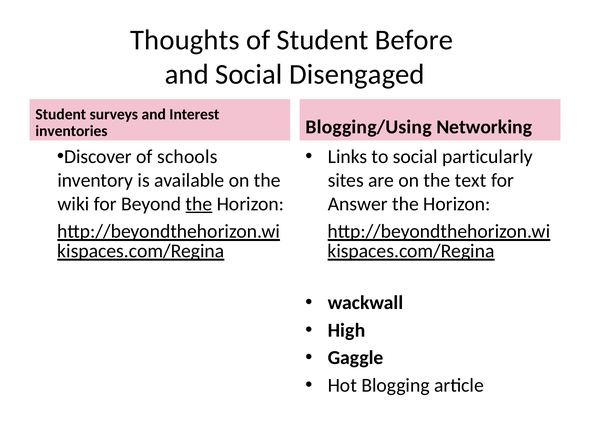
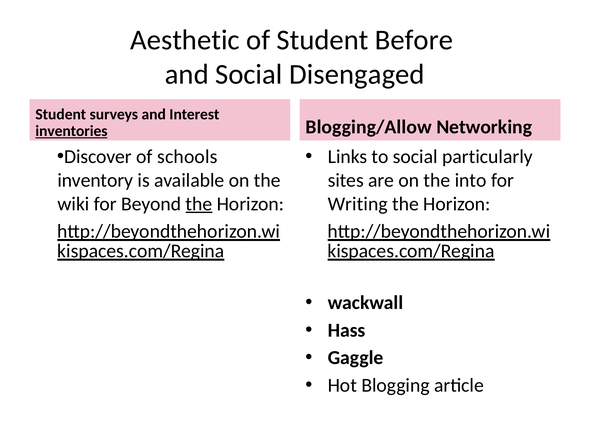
Thoughts: Thoughts -> Aesthetic (185, 40)
Blogging/Using: Blogging/Using -> Blogging/Allow (369, 127)
inventories underline: none -> present (71, 131)
text: text -> into (471, 180)
Answer: Answer -> Writing (358, 204)
High: High -> Hass (347, 330)
